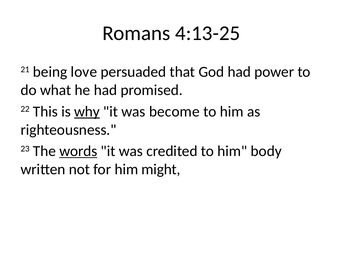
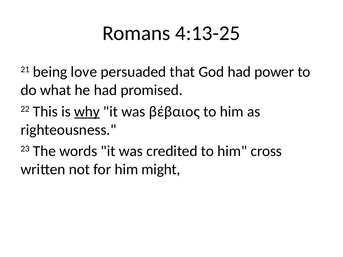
become: become -> βέβαιος (174, 112)
words underline: present -> none (78, 151)
body: body -> cross (266, 151)
